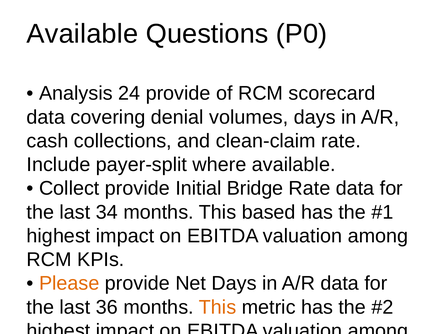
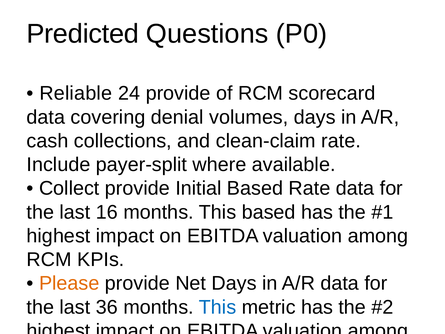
Available: Available -> Predicted (83, 34)
Analysis: Analysis -> Reliable (76, 93)
Initial Bridge: Bridge -> Based (255, 188)
34: 34 -> 16 (107, 212)
This colour: orange -> blue (218, 307)
